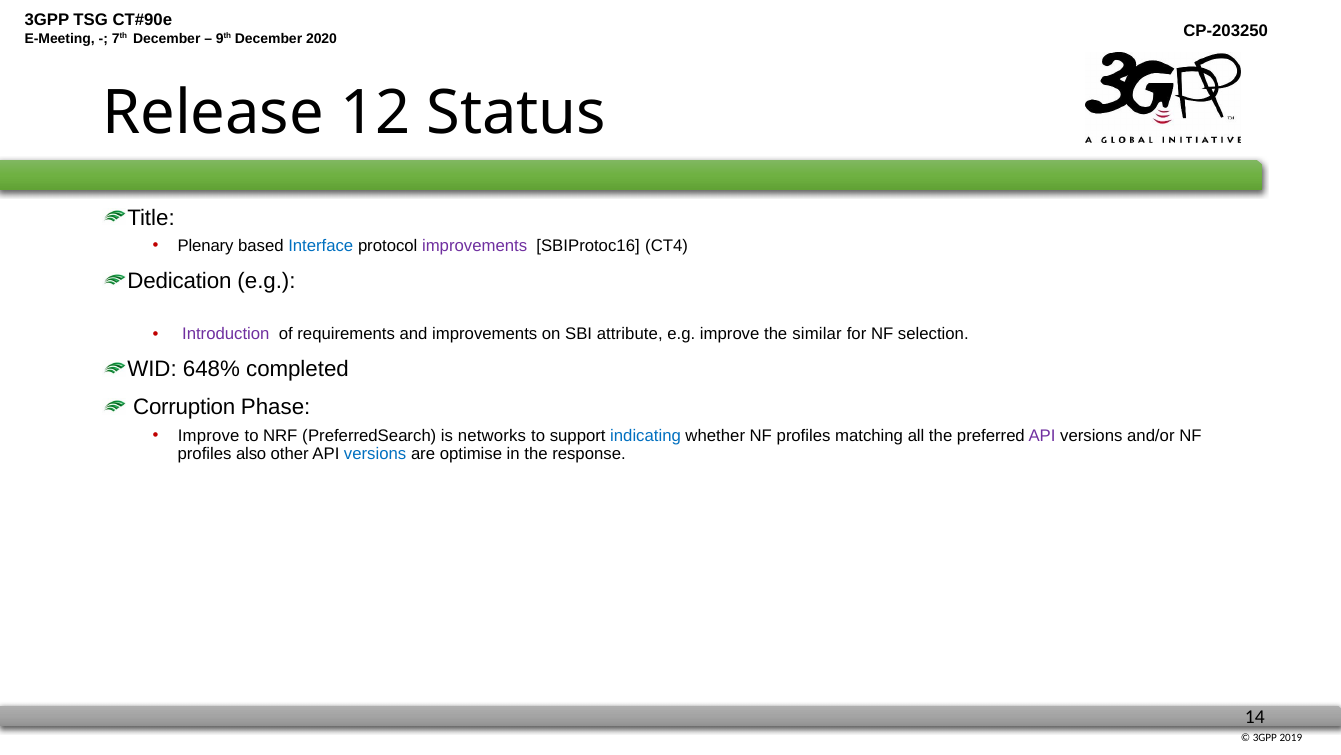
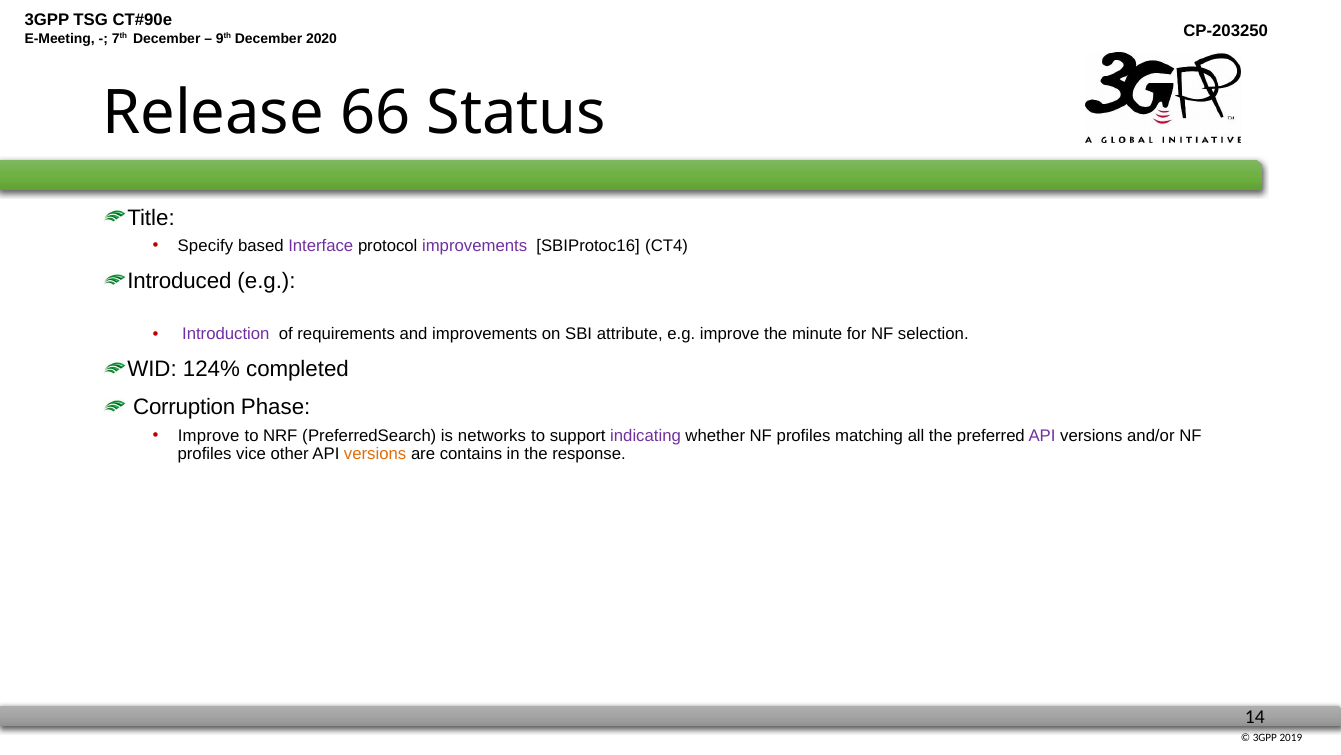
12: 12 -> 66 (375, 113)
Plenary: Plenary -> Specify (205, 246)
Interface colour: blue -> purple (321, 246)
Dedication: Dedication -> Introduced (179, 281)
similar: similar -> minute (817, 334)
648%: 648% -> 124% (211, 369)
indicating colour: blue -> purple (646, 435)
also: also -> vice (251, 453)
versions colour: blue -> orange (375, 453)
optimise: optimise -> contains (471, 453)
